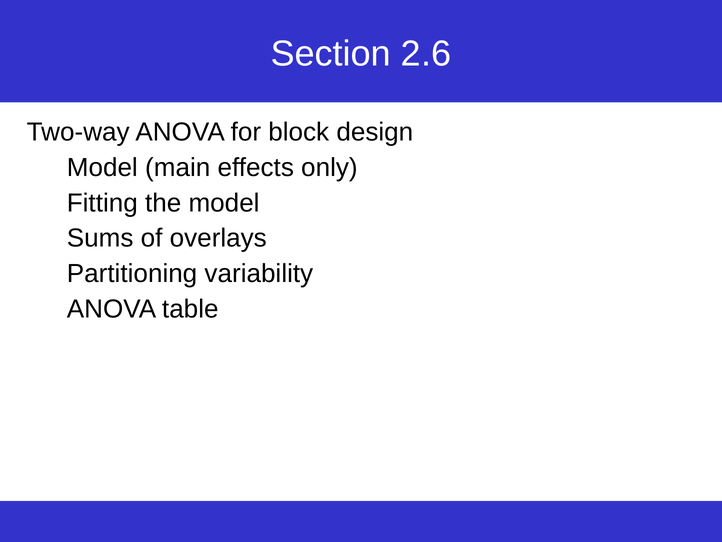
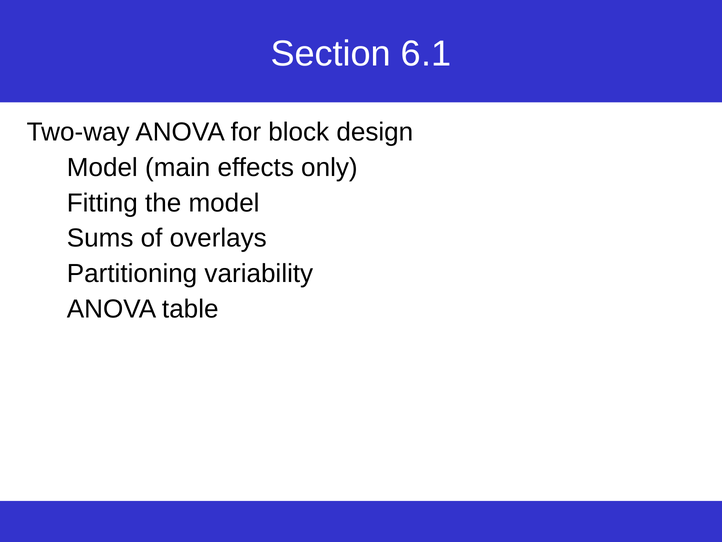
2.6: 2.6 -> 6.1 (426, 54)
